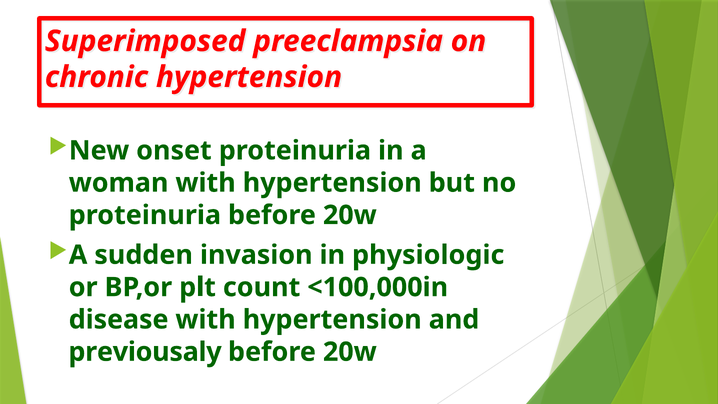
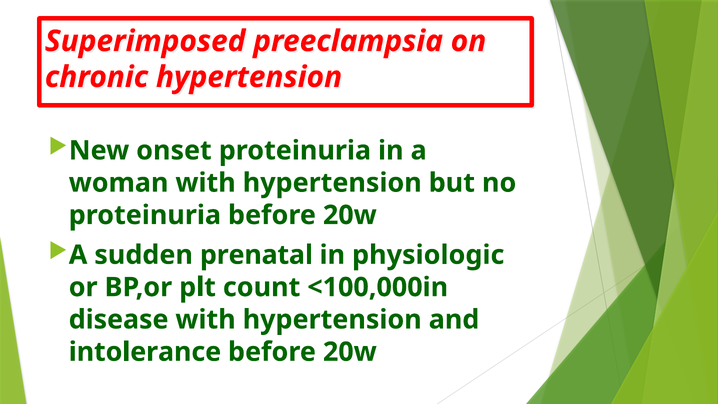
invasion: invasion -> prenatal (256, 255)
previousaly: previousaly -> intolerance (145, 352)
